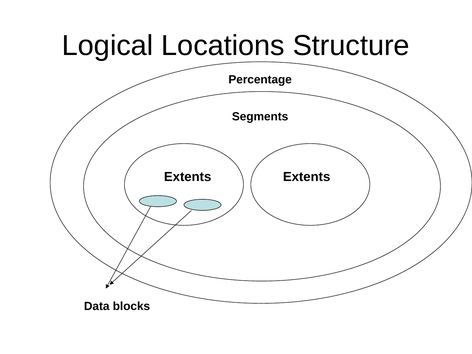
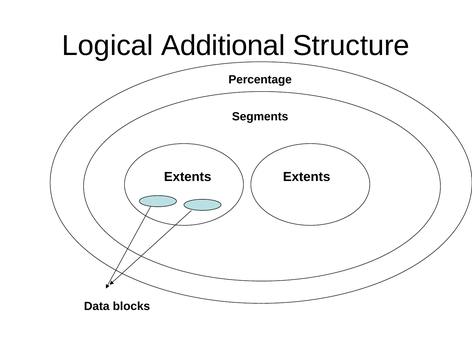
Locations: Locations -> Additional (223, 46)
